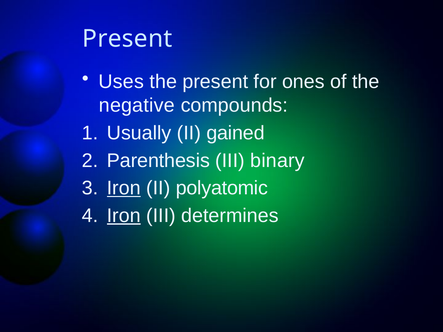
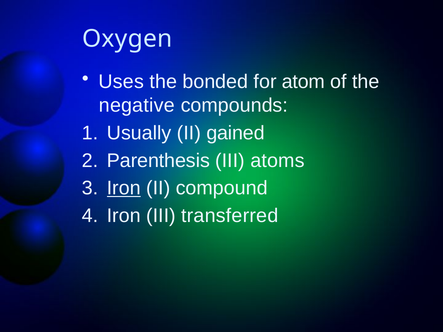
Present: Present -> Oxygen (127, 39)
the present: present -> bonded (215, 82)
ones: ones -> atom (303, 82)
binary: binary -> atoms (278, 161)
polyatomic: polyatomic -> compound (222, 188)
Iron underline: present -> none (124, 216)
determines: determines -> transferred (230, 216)
